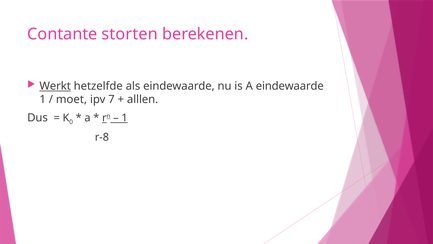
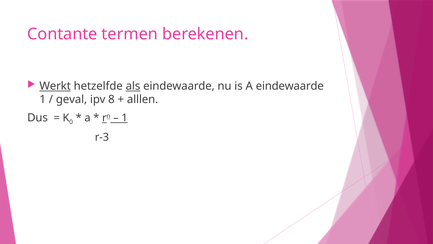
storten: storten -> termen (130, 34)
als underline: none -> present (133, 86)
moet: moet -> geval (72, 99)
7: 7 -> 8 (111, 99)
r-8: r-8 -> r-3 (102, 137)
